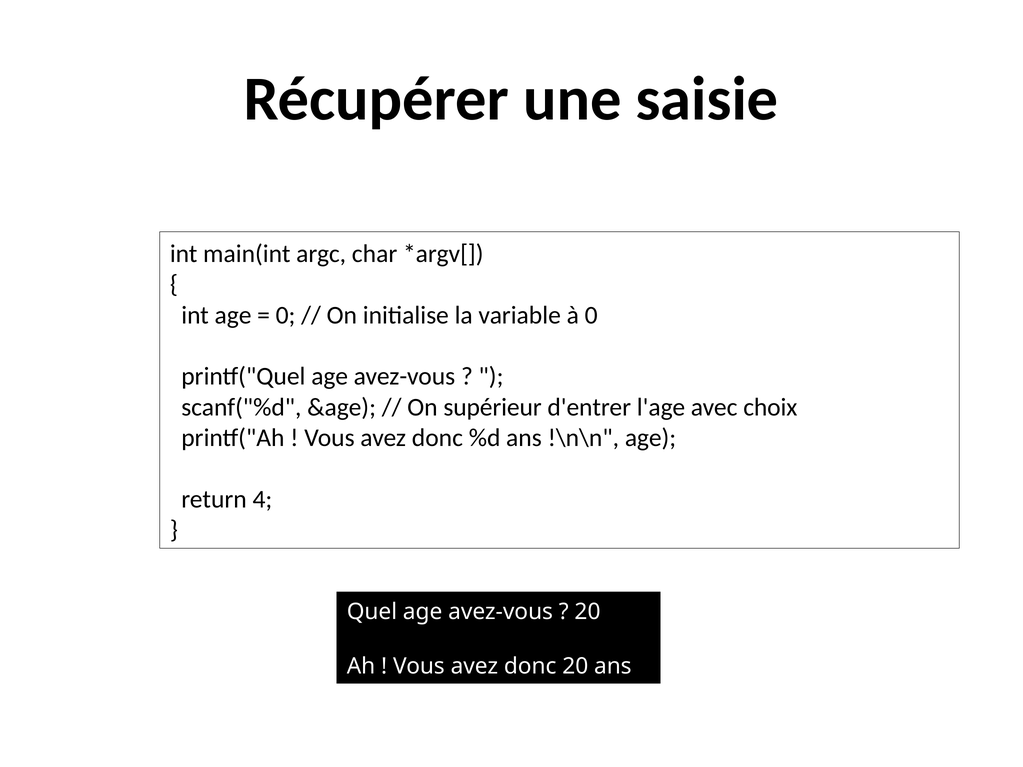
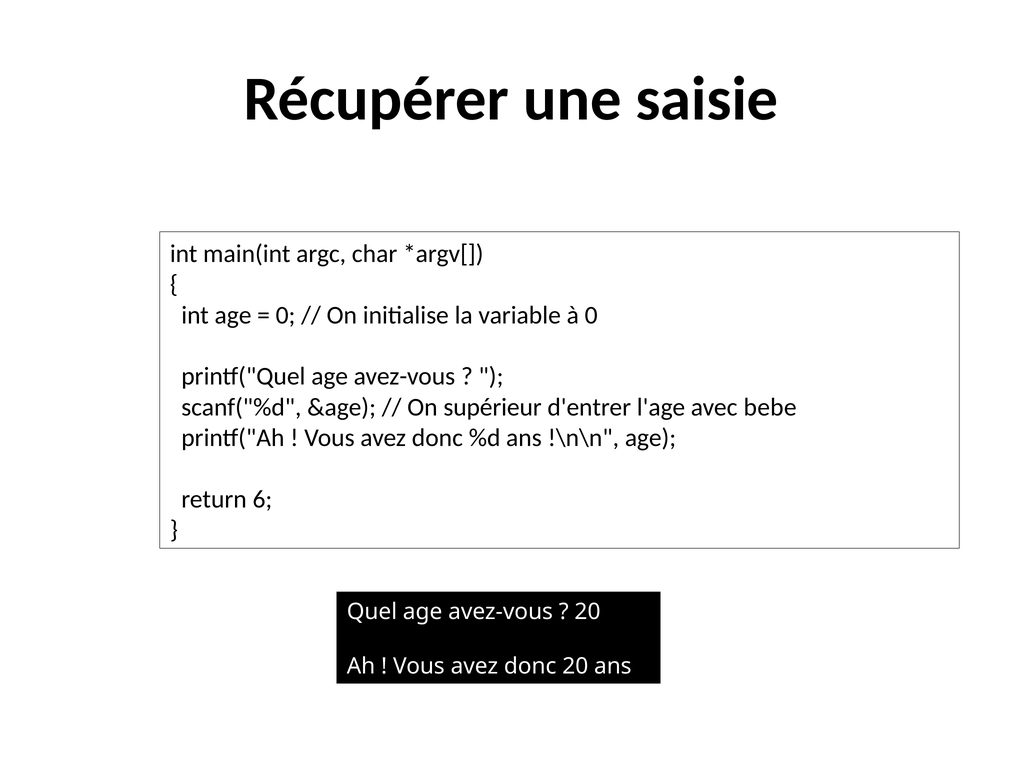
choix: choix -> bebe (770, 407)
4: 4 -> 6 (262, 499)
